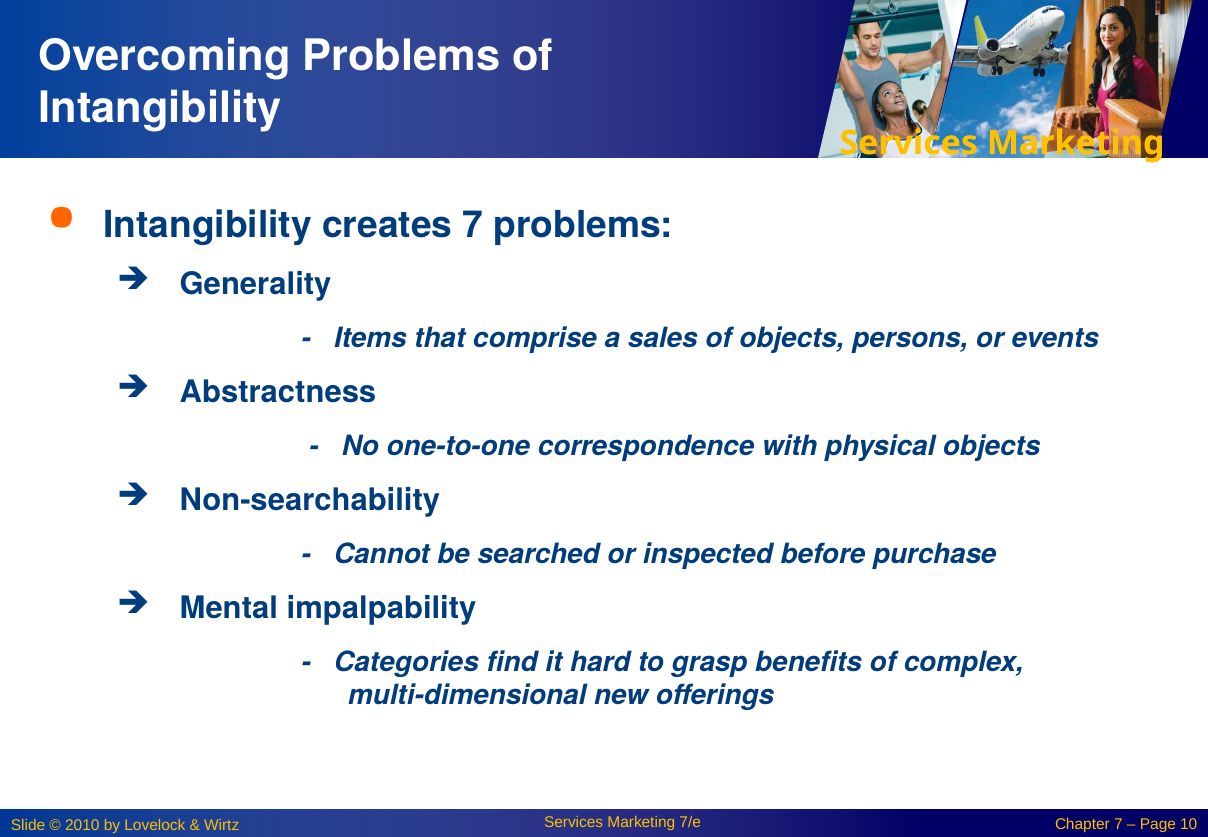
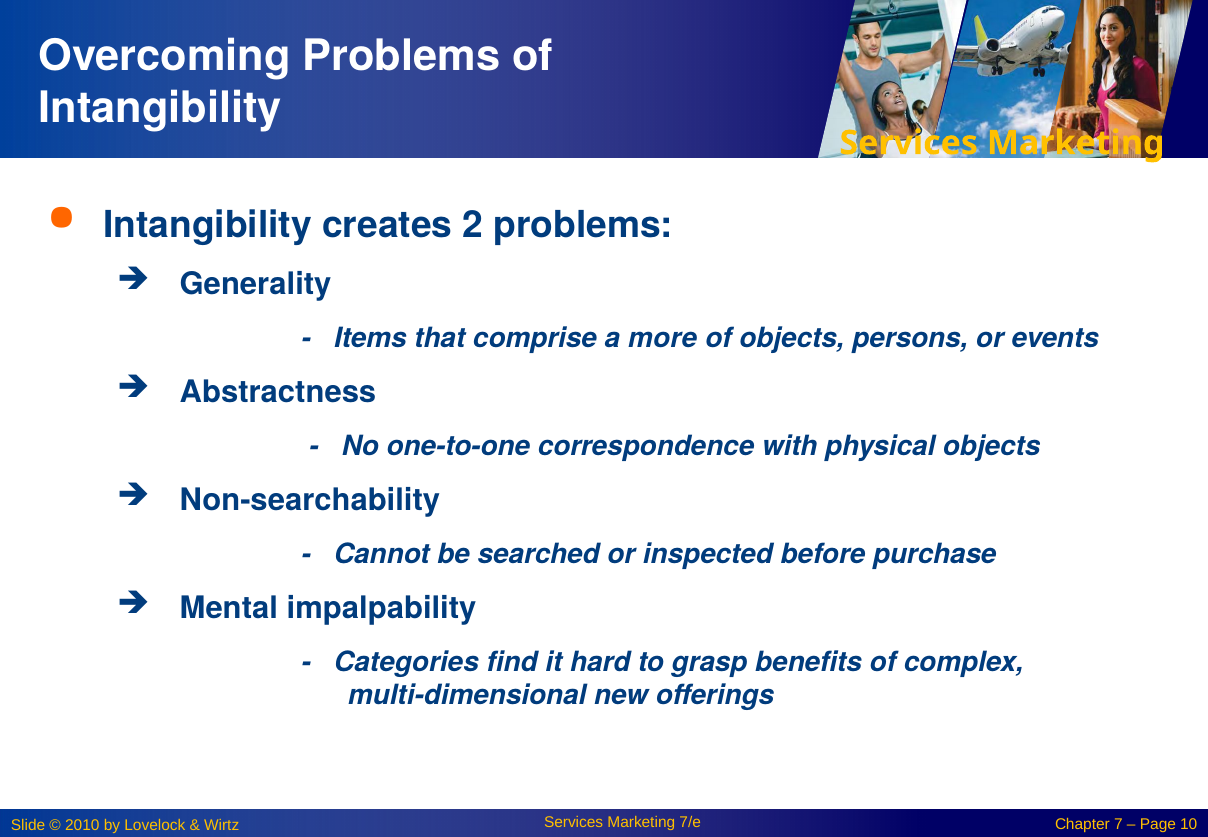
creates 7: 7 -> 2 (473, 225)
sales: sales -> more (663, 338)
